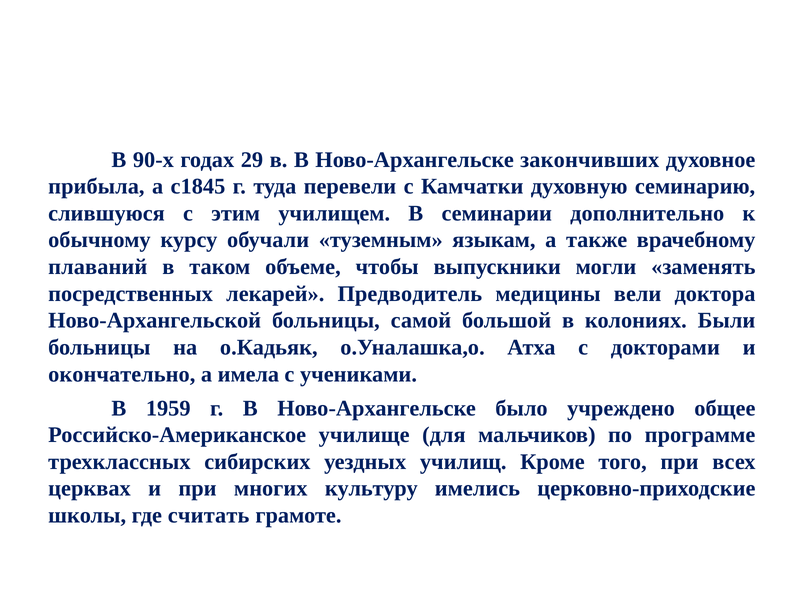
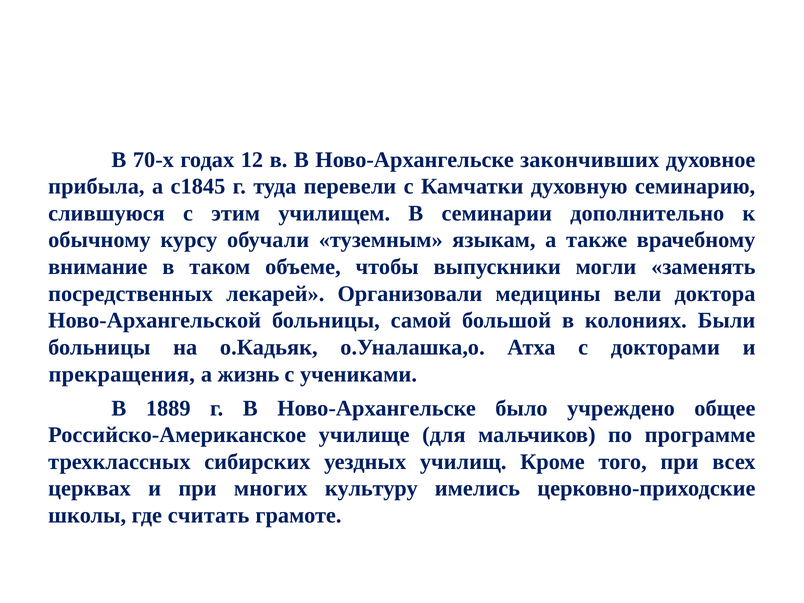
90-х: 90-х -> 70-х (153, 160)
29: 29 -> 12 (252, 160)
плаваний: плаваний -> внимание (98, 267)
Предводитель: Предводитель -> Организовали (410, 294)
окончательно: окончательно -> прекращения (122, 374)
имела: имела -> жизнь (248, 374)
1959: 1959 -> 1889 (168, 408)
